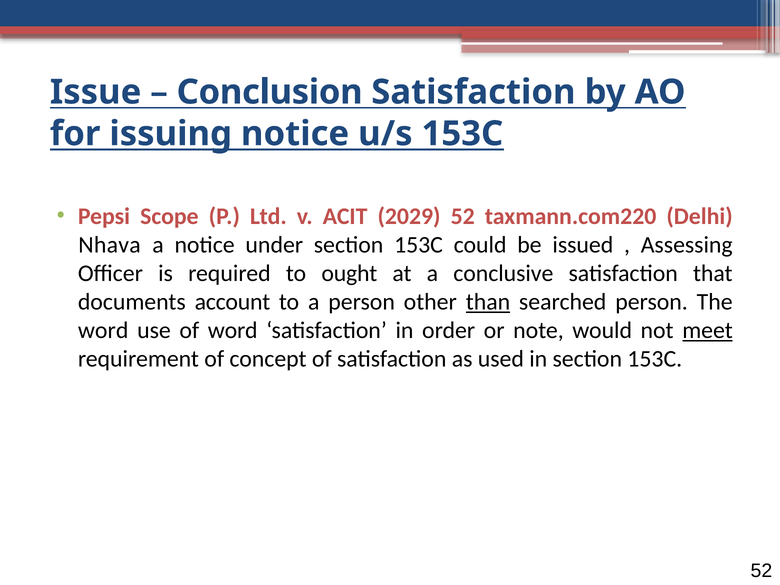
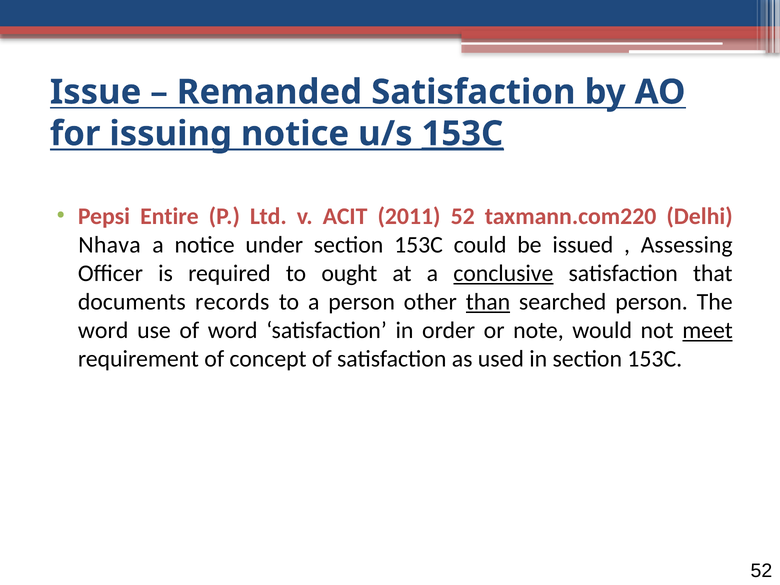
Conclusion: Conclusion -> Remanded (269, 92)
153C underline: none -> present (462, 134)
Scope: Scope -> Entire (169, 216)
2029: 2029 -> 2011 (409, 216)
conclusive underline: none -> present (503, 273)
account: account -> records (232, 302)
